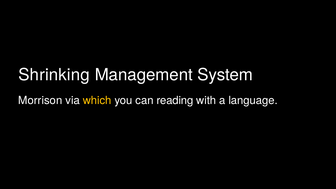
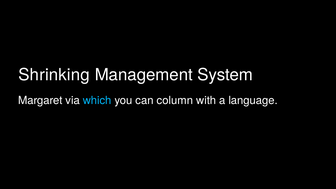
Morrison: Morrison -> Margaret (40, 100)
which colour: yellow -> light blue (97, 100)
reading: reading -> column (175, 100)
